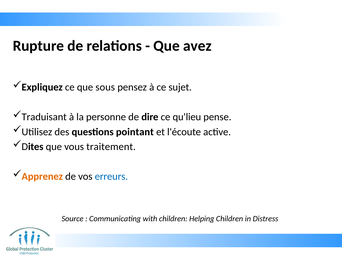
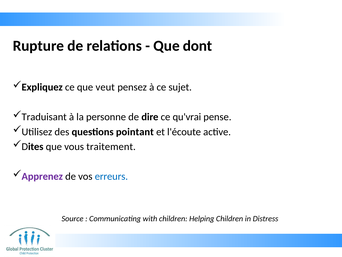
avez: avez -> dont (198, 46)
sous: sous -> veut (105, 87)
qu'lieu: qu'lieu -> qu'vrai (187, 117)
Apprenez colour: orange -> purple (42, 176)
